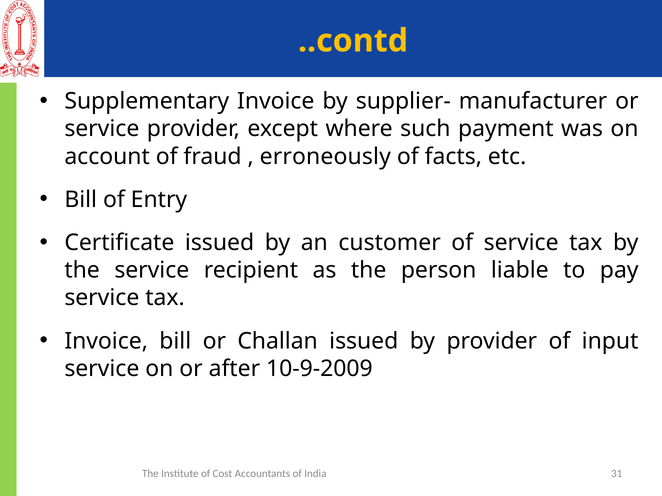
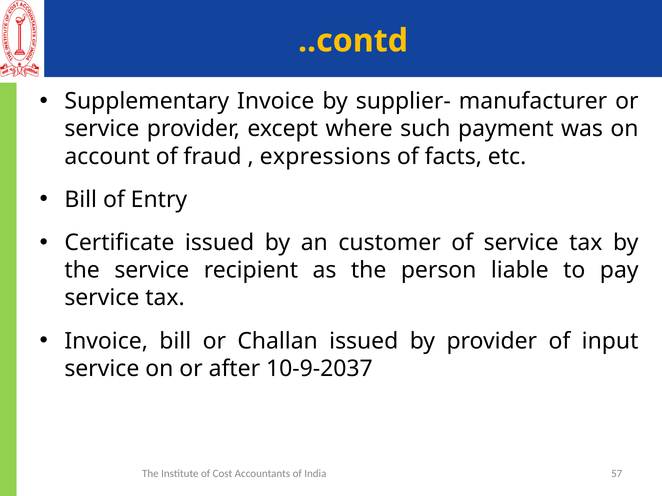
erroneously: erroneously -> expressions (325, 157)
10-9-2009: 10-9-2009 -> 10-9-2037 (319, 369)
31: 31 -> 57 (617, 474)
